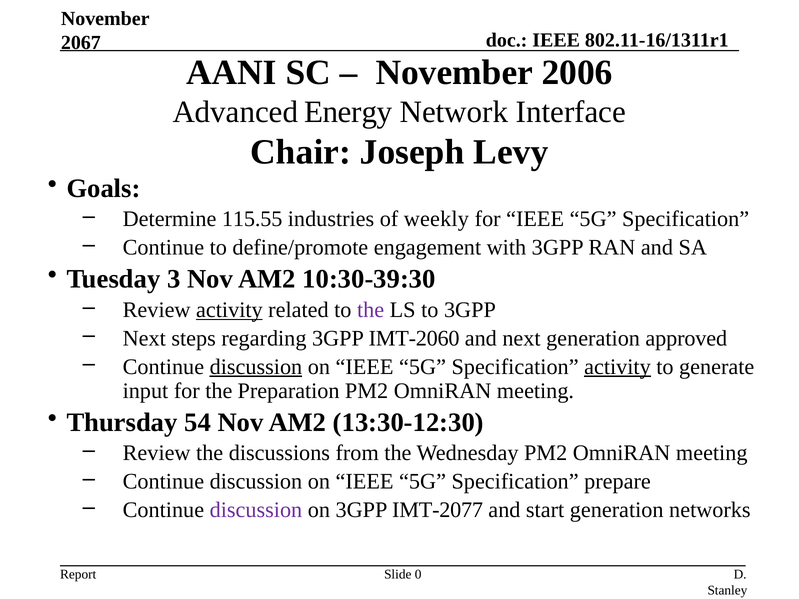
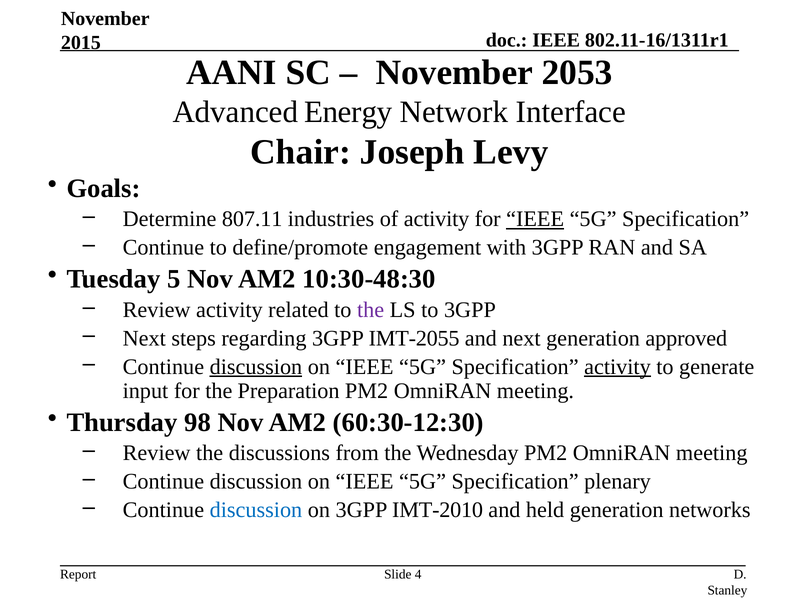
2067: 2067 -> 2015 (81, 43)
2006: 2006 -> 2053 (577, 72)
115.55: 115.55 -> 807.11 (252, 219)
of weekly: weekly -> activity (437, 219)
IEEE underline: none -> present (535, 219)
3: 3 -> 5 (174, 279)
10:30-39:30: 10:30-39:30 -> 10:30-48:30 (369, 279)
activity underline: present -> none (229, 310)
IMT-2060: IMT-2060 -> IMT-2055 (414, 338)
54: 54 -> 98 (198, 423)
13:30-12:30: 13:30-12:30 -> 60:30-12:30 (408, 423)
prepare: prepare -> plenary (617, 482)
discussion colour: purple -> blue (256, 510)
IMT-2077: IMT-2077 -> IMT-2010 (438, 510)
start: start -> held (545, 510)
0: 0 -> 4 (418, 575)
